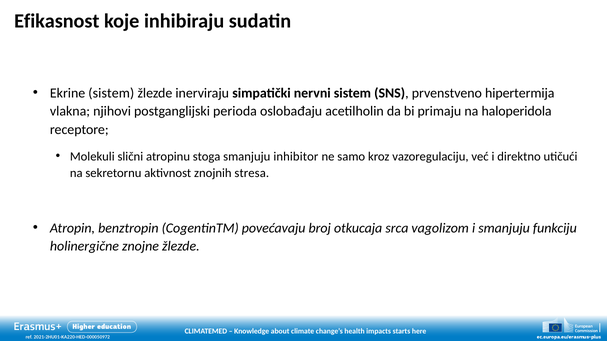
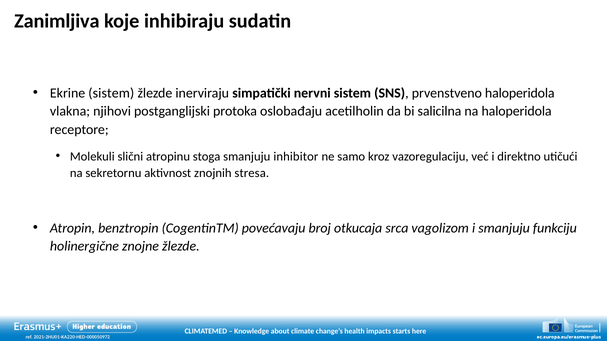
Efikasnost: Efikasnost -> Zanimljiva (57, 21)
prvenstveno hipertermija: hipertermija -> haloperidola (520, 93)
perioda: perioda -> protoka (235, 111)
primaju: primaju -> salicilna (439, 111)
